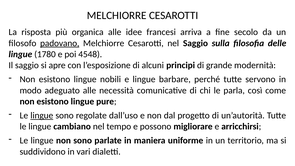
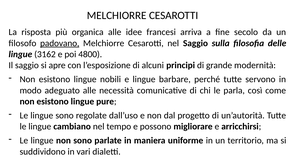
1780: 1780 -> 3162 (45, 54)
4548: 4548 -> 4800 (90, 54)
lingue underline: present -> none (42, 115)
